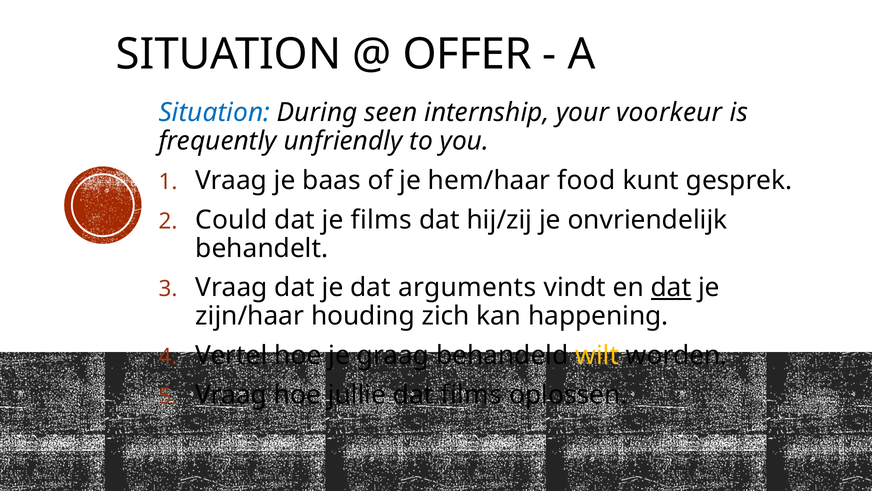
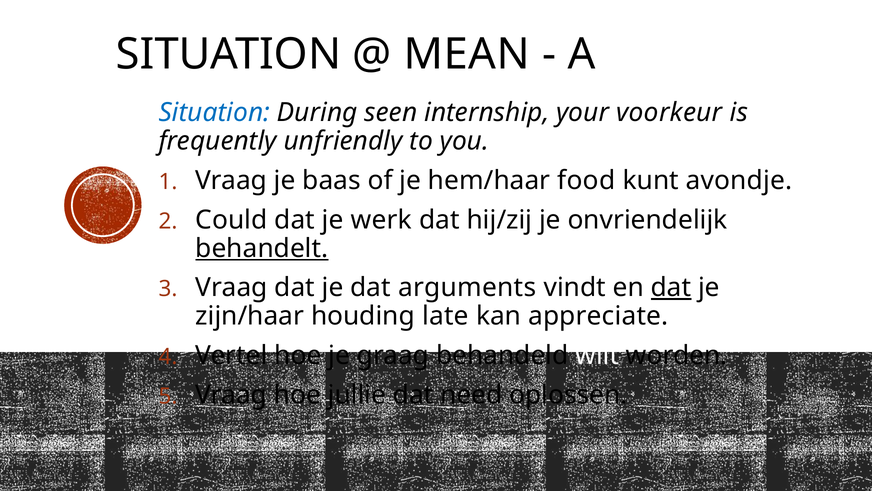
OFFER: OFFER -> MEAN (467, 54)
gesprek: gesprek -> avondje (739, 180)
je films: films -> werk (381, 220)
behandelt underline: none -> present (262, 248)
zich: zich -> late (445, 316)
happening: happening -> appreciate (598, 316)
wilt colour: yellow -> white (597, 355)
dat films: films -> need (471, 395)
